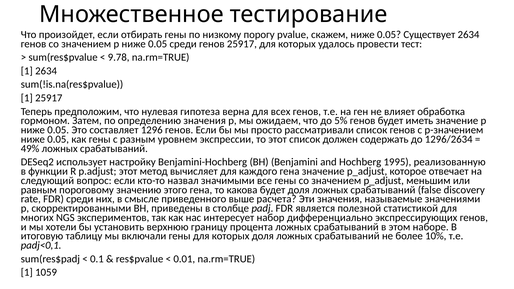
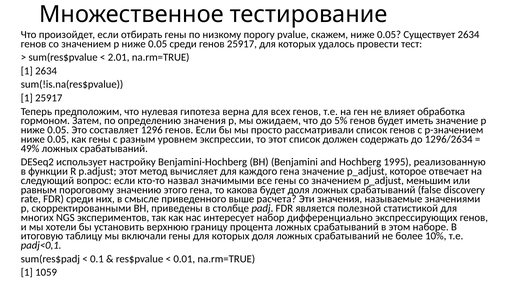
9.78: 9.78 -> 2.01 (119, 57)
